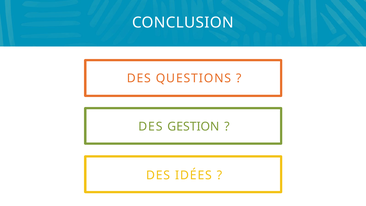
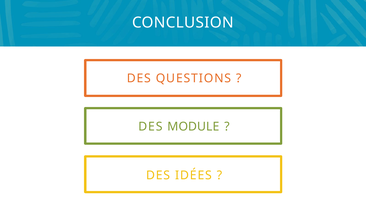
GESTION: GESTION -> MODULE (193, 127)
